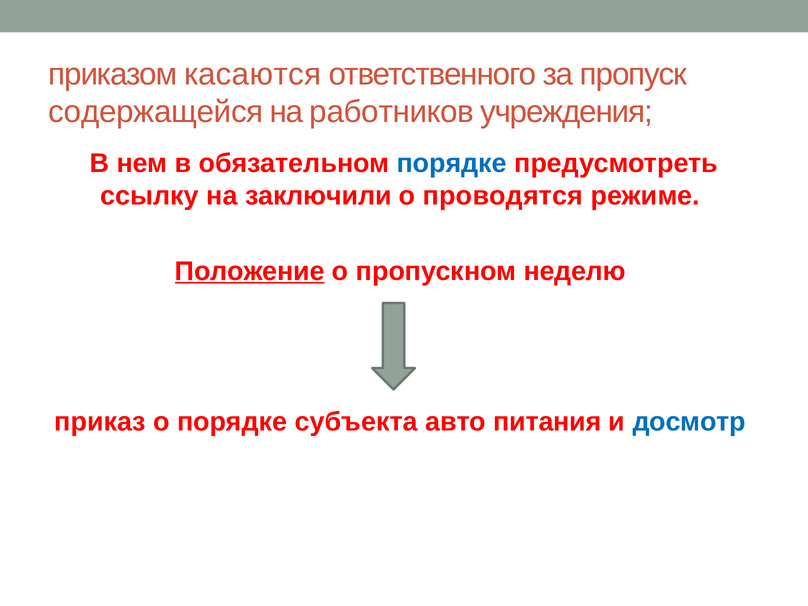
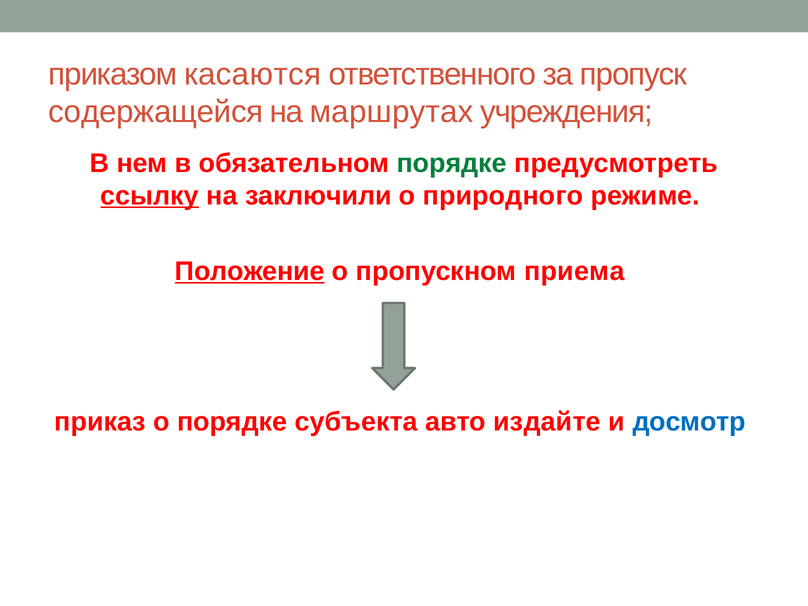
работников: работников -> маршрутах (392, 112)
порядке colour: blue -> green (452, 163)
ссылку underline: none -> present (150, 196)
проводятся: проводятся -> природного (503, 196)
неделю: неделю -> приема (574, 271)
питания: питания -> издайте (547, 422)
